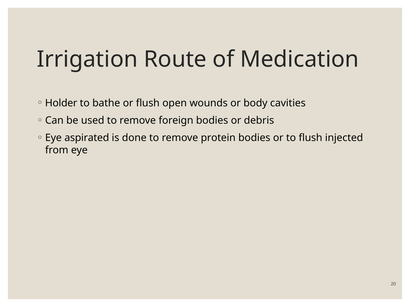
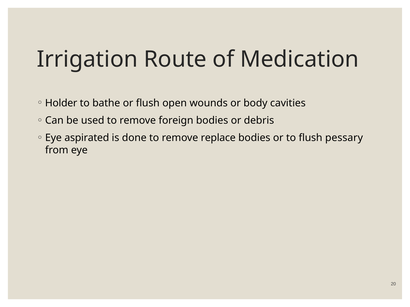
protein: protein -> replace (218, 138)
injected: injected -> pessary (344, 138)
